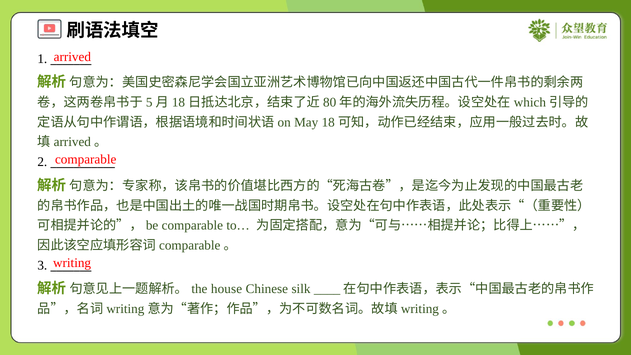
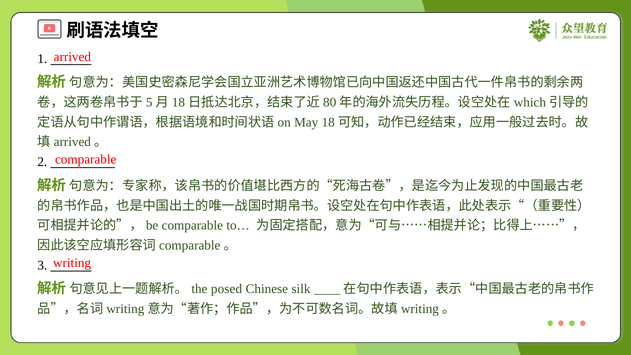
house: house -> posed (227, 289)
